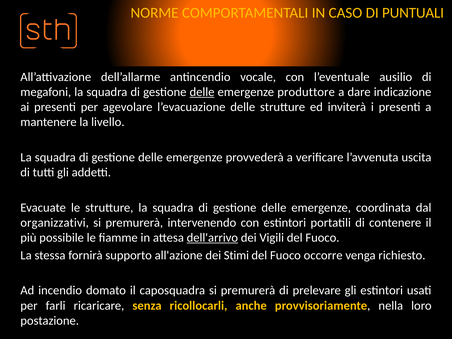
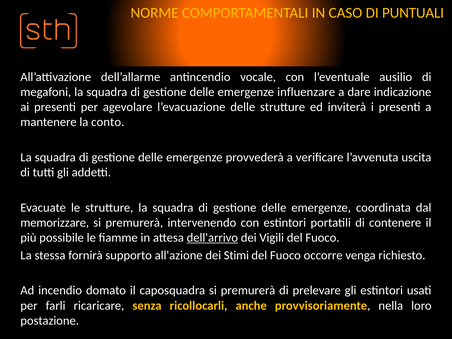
delle underline: present -> none (202, 92)
produttore: produttore -> influenzare (306, 92)
livello: livello -> conto (108, 122)
organizzativi: organizzativi -> memorizzare (55, 223)
